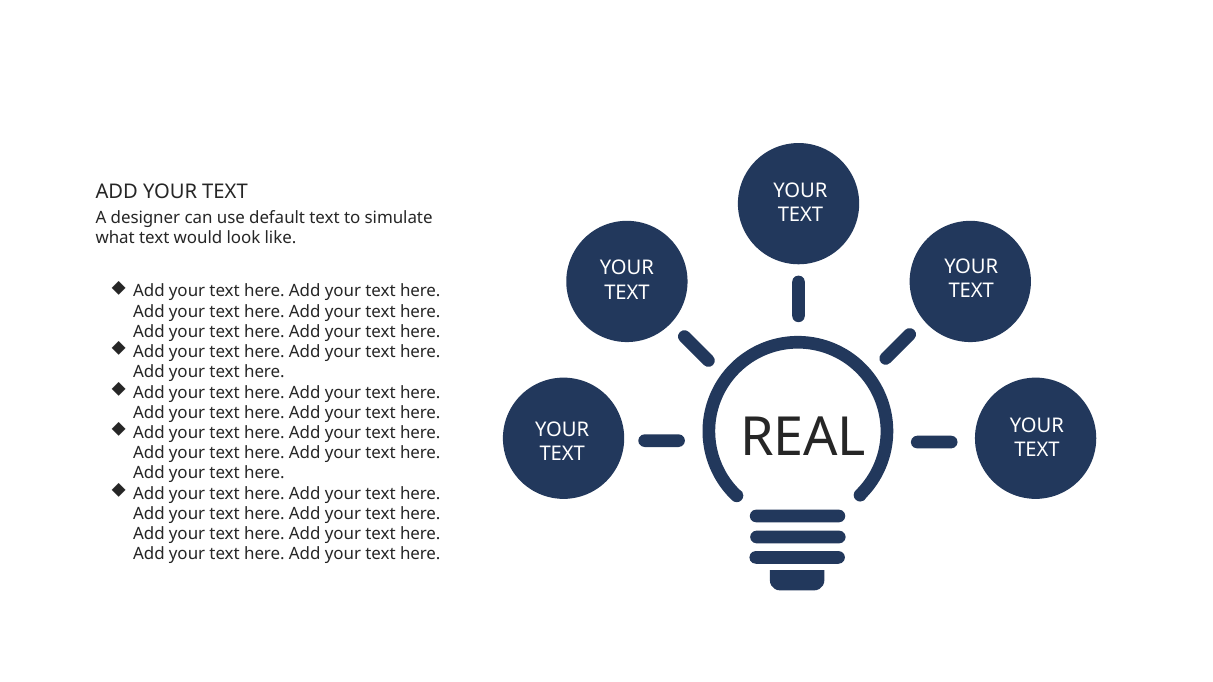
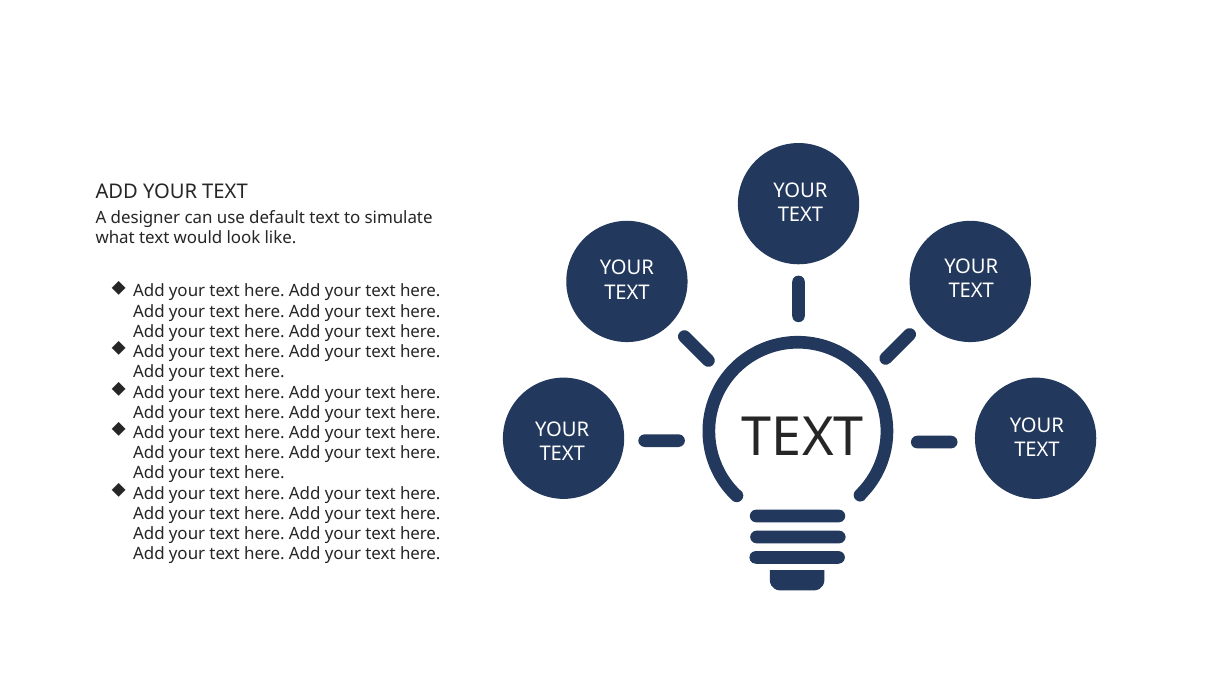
REAL: REAL -> TEXT (803, 438)
